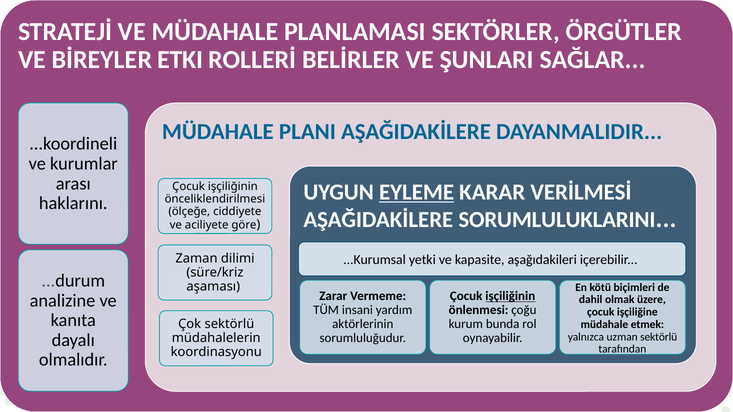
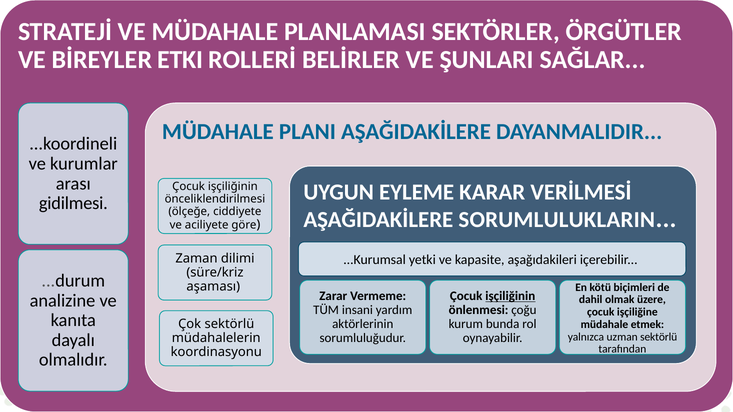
EYLEME underline: present -> none (417, 192)
haklarını: haklarını -> gidilmesi (73, 203)
SORUMLULUKLARINI: SORUMLULUKLARINI -> SORUMLULUKLARIN (557, 220)
